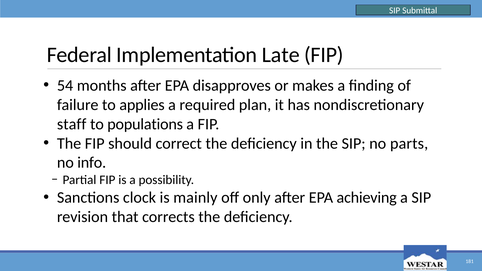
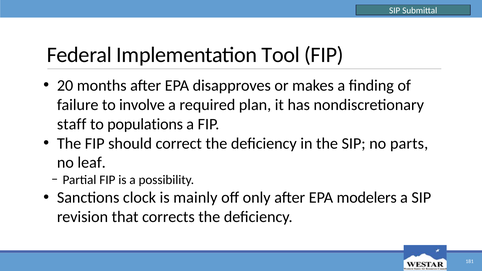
Late: Late -> Tool (281, 55)
54: 54 -> 20 (65, 86)
applies: applies -> involve (142, 105)
info: info -> leaf (92, 163)
achieving: achieving -> modelers (367, 198)
